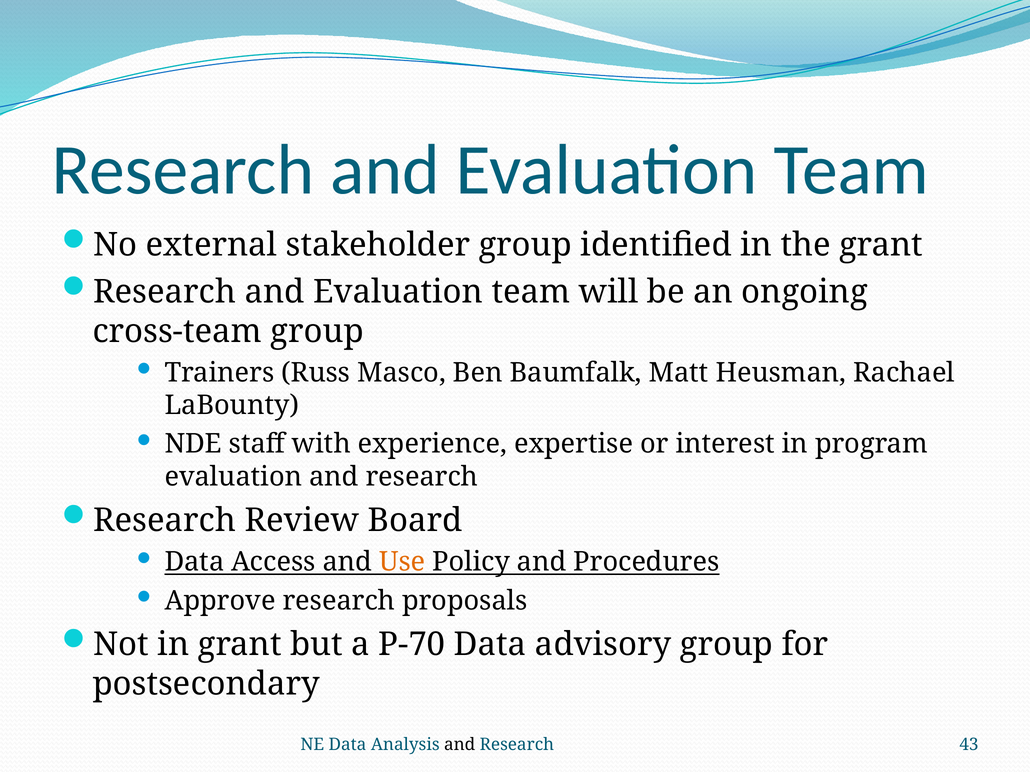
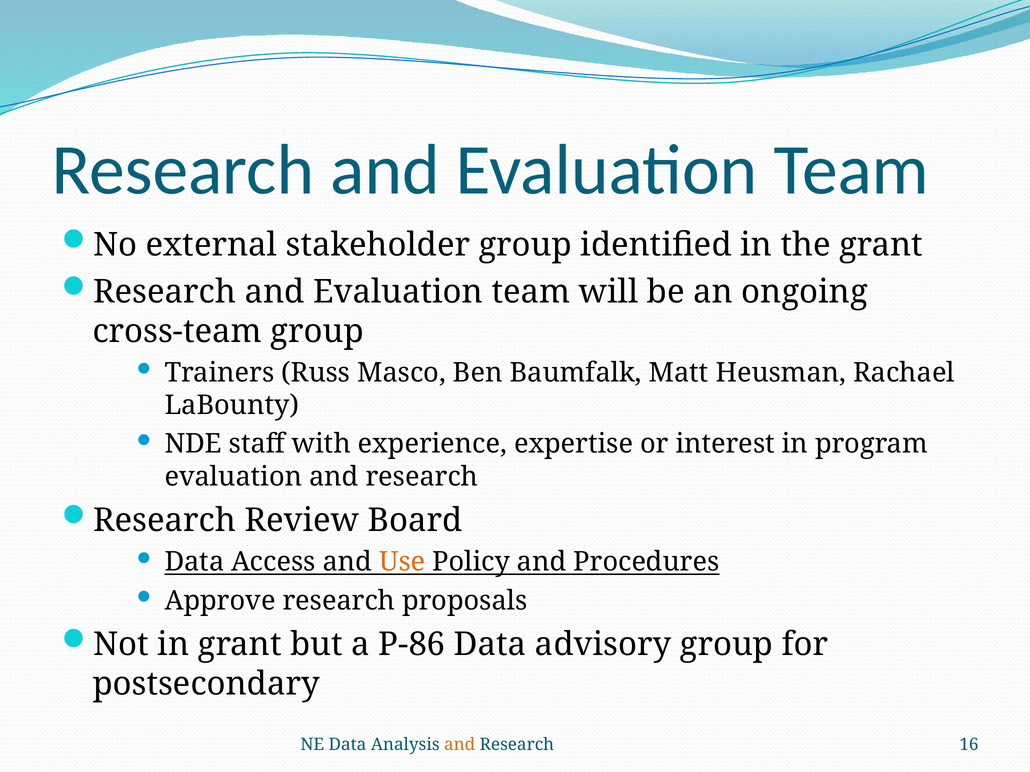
P-70: P-70 -> P-86 (412, 645)
and colour: black -> orange (460, 745)
43: 43 -> 16 (969, 745)
